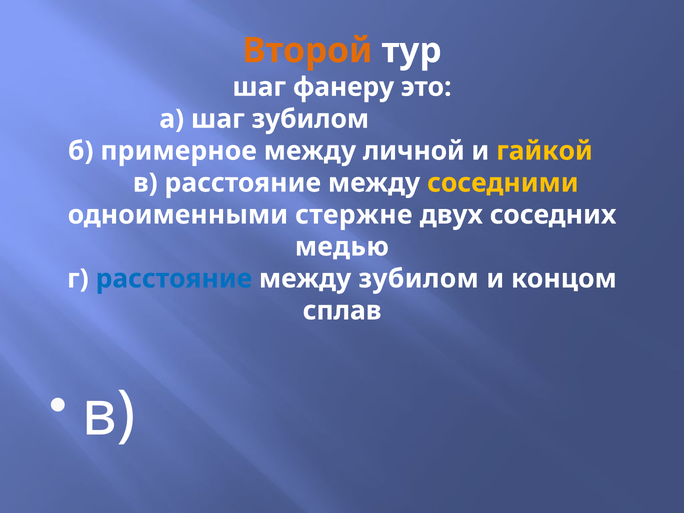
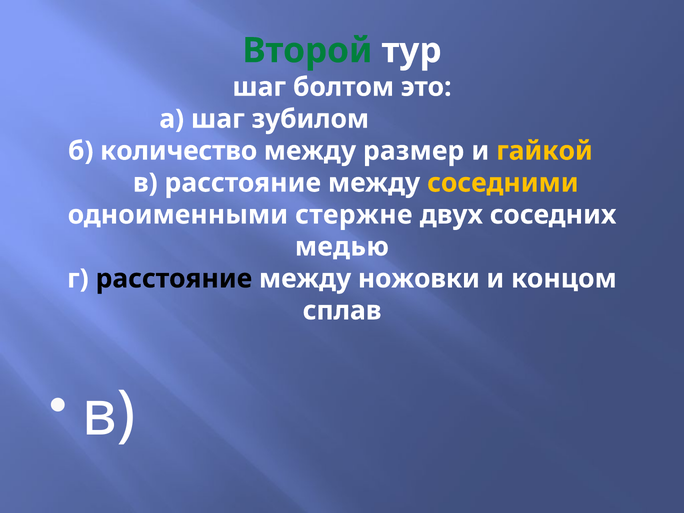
Второй colour: orange -> green (307, 51)
фанеру: фанеру -> болтом (344, 87)
примерное: примерное -> количество (179, 151)
личной: личной -> размер (414, 151)
расстояние colour: blue -> black (174, 279)
между зубилом: зубилом -> ножовки (419, 279)
